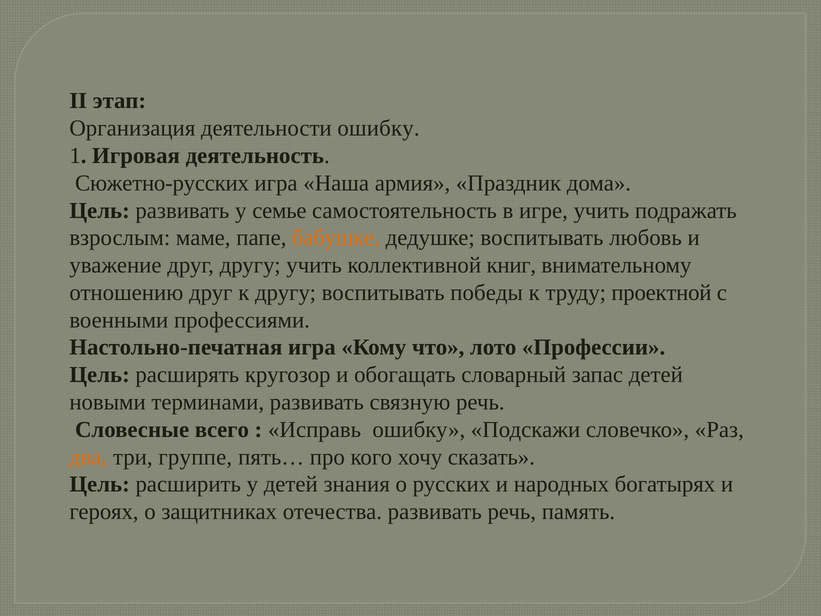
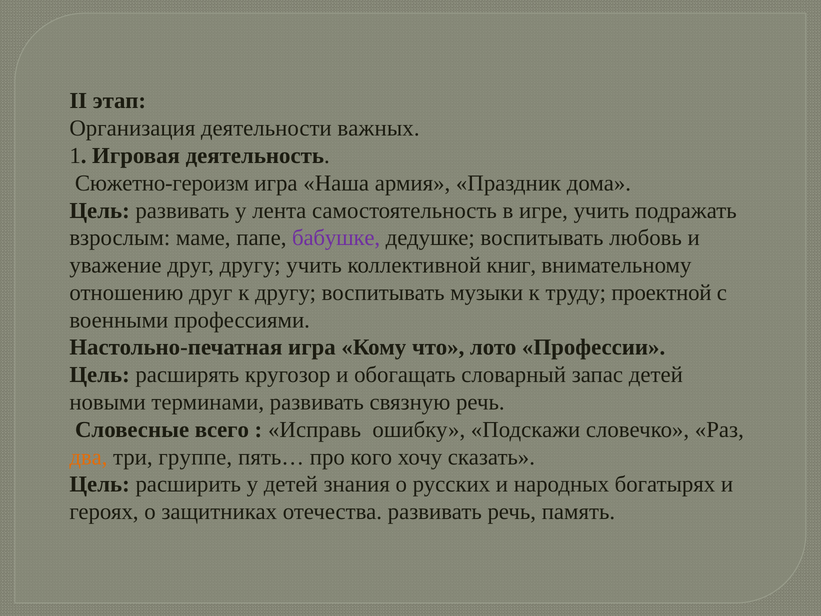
деятельности ошибку: ошибку -> важных (379, 128)
Сюжетно-русских: Сюжетно-русских -> Сюжетно-героизм (162, 183)
семье: семье -> лента (279, 210)
бабушке colour: orange -> purple (336, 238)
победы: победы -> музыки (487, 293)
